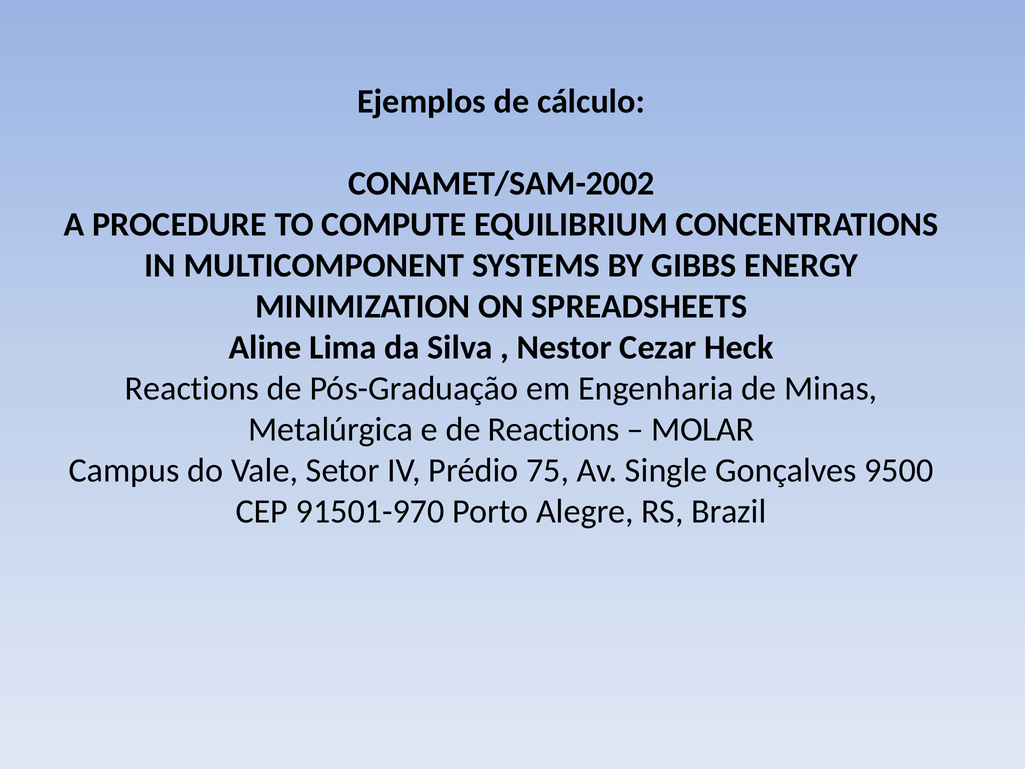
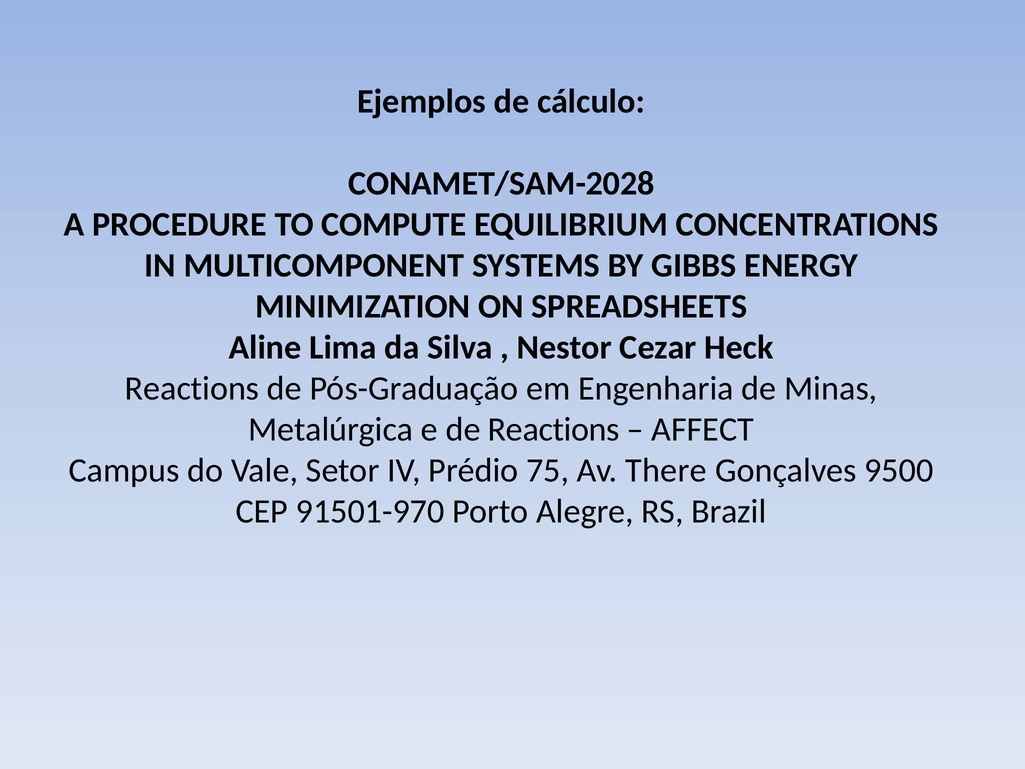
CONAMET/SAM-2002: CONAMET/SAM-2002 -> CONAMET/SAM-2028 (501, 183)
MOLAR: MOLAR -> AFFECT (703, 429)
Single: Single -> There (666, 470)
